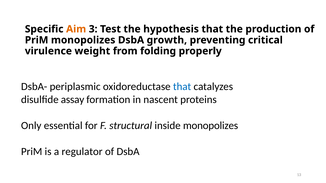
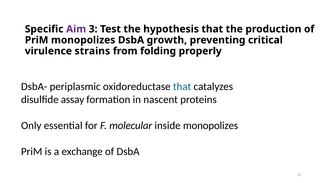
Aim colour: orange -> purple (76, 29)
weight: weight -> strains (92, 51)
structural: structural -> molecular (131, 126)
regulator: regulator -> exchange (82, 152)
